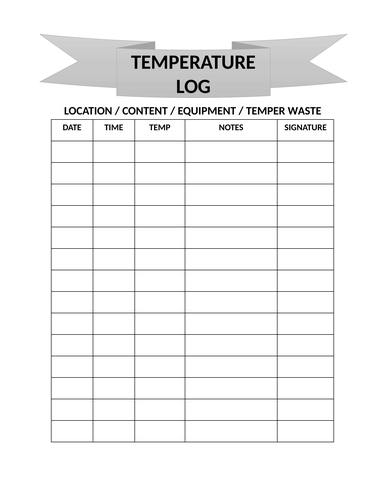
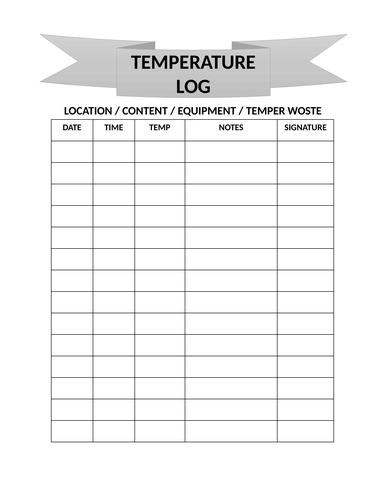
WASTE: WASTE -> WOSTE (305, 111)
